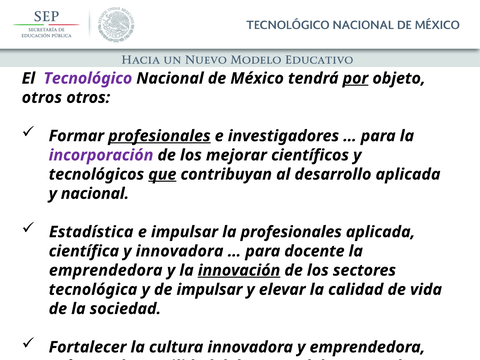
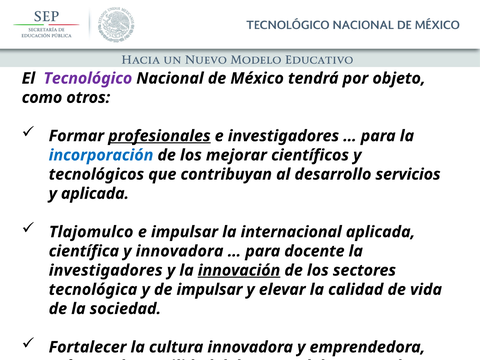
por underline: present -> none (355, 78)
otros: otros -> como (42, 98)
incorporación colour: purple -> blue (101, 155)
que underline: present -> none (162, 174)
desarrollo aplicada: aplicada -> servicios (408, 174)
y nacional: nacional -> aplicada (95, 194)
Estadística: Estadística -> Tlajomulco (91, 232)
la profesionales: profesionales -> internacional (291, 232)
emprendedora: emprendedora -> investigadores (106, 270)
